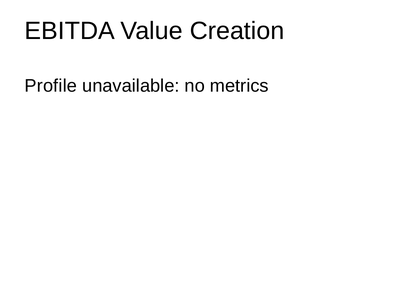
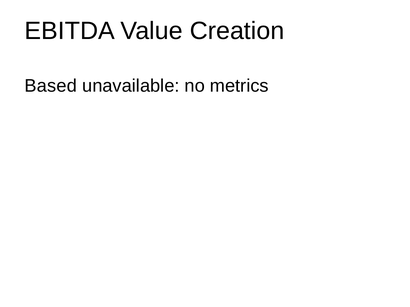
Profile: Profile -> Based (51, 86)
